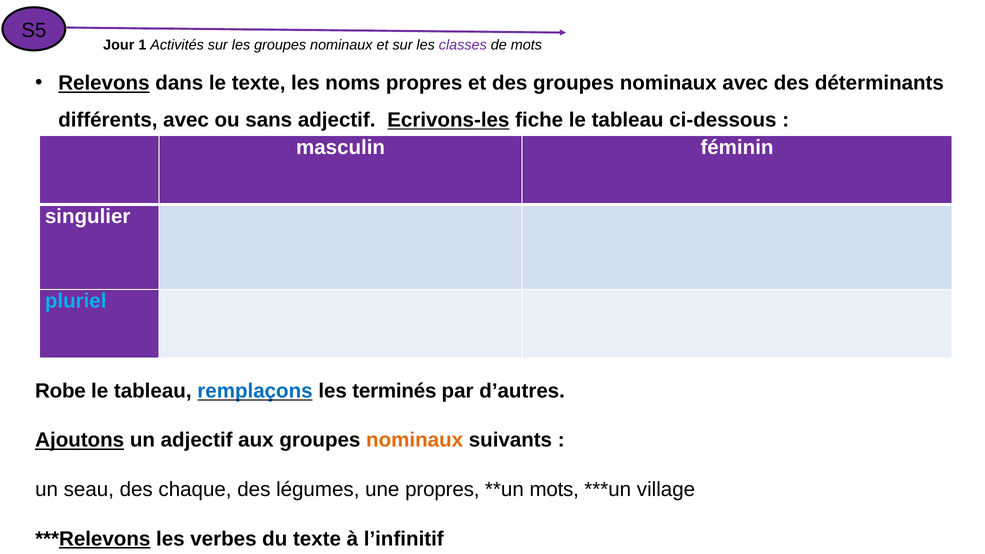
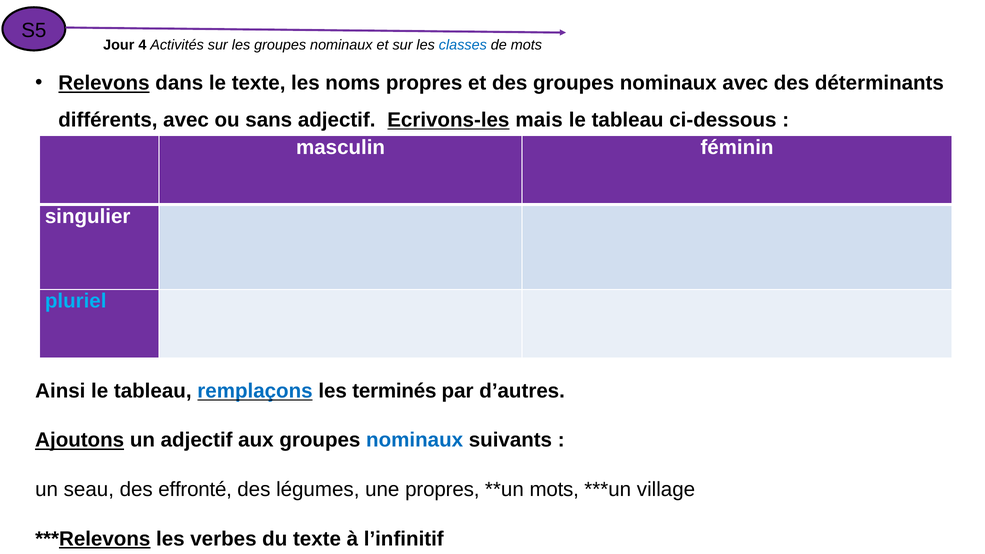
1: 1 -> 4 (142, 45)
classes colour: purple -> blue (463, 45)
fiche: fiche -> mais (539, 120)
Robe: Robe -> Ainsi (60, 391)
nominaux colour: orange -> blue (415, 440)
chaque: chaque -> effronté (195, 490)
